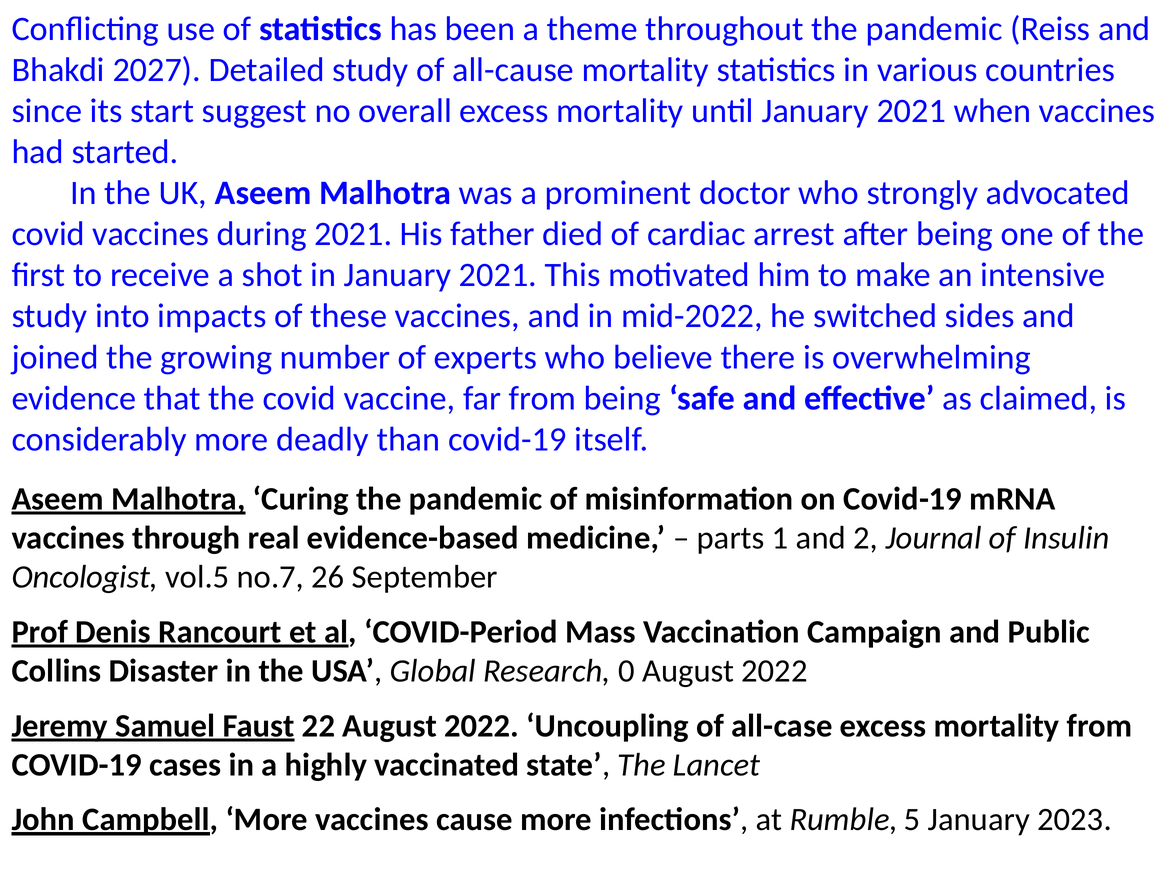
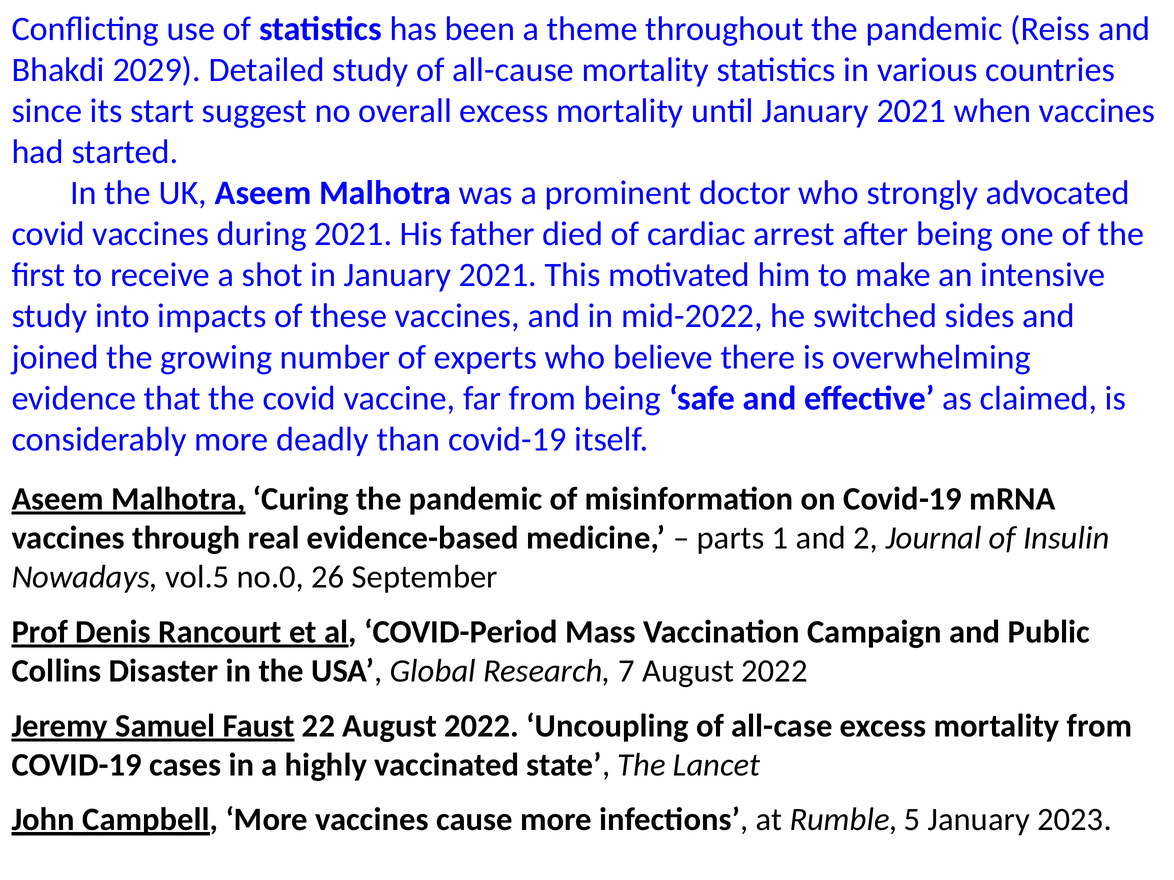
2027: 2027 -> 2029 (157, 70)
Oncologist: Oncologist -> Nowadays (85, 578)
no.7: no.7 -> no.0 (270, 578)
0: 0 -> 7 (627, 671)
